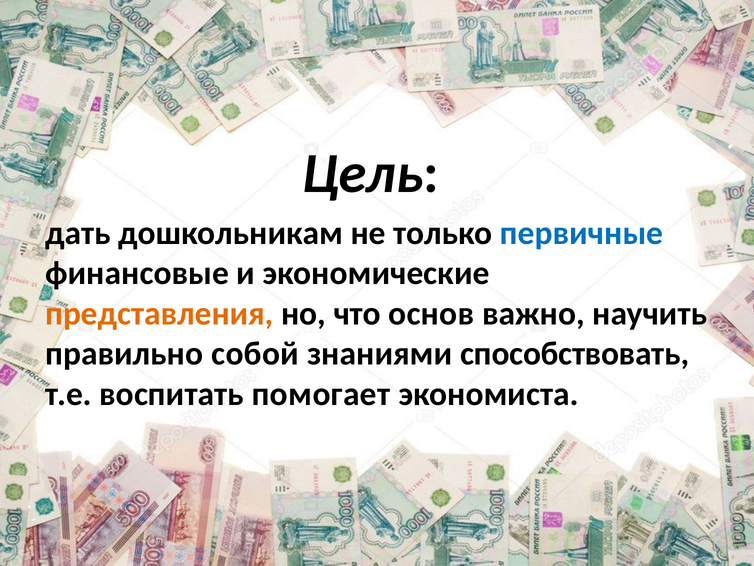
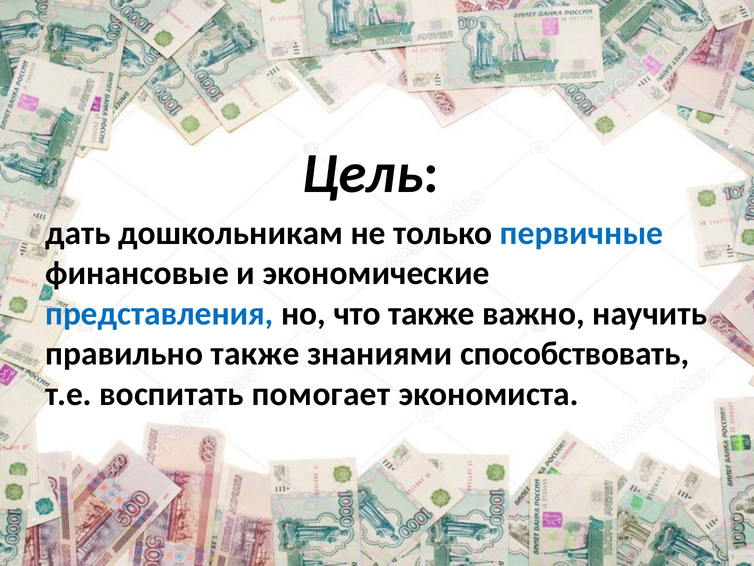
представления colour: orange -> blue (159, 313)
что основ: основ -> также (432, 313)
правильно собой: собой -> также (255, 353)
